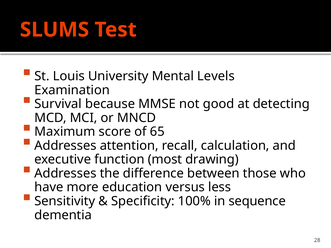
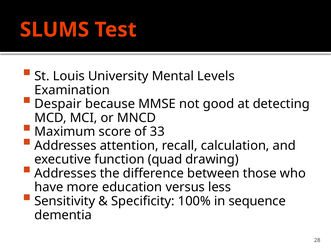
Survival: Survival -> Despair (58, 104)
65: 65 -> 33 (157, 132)
most: most -> quad (165, 160)
